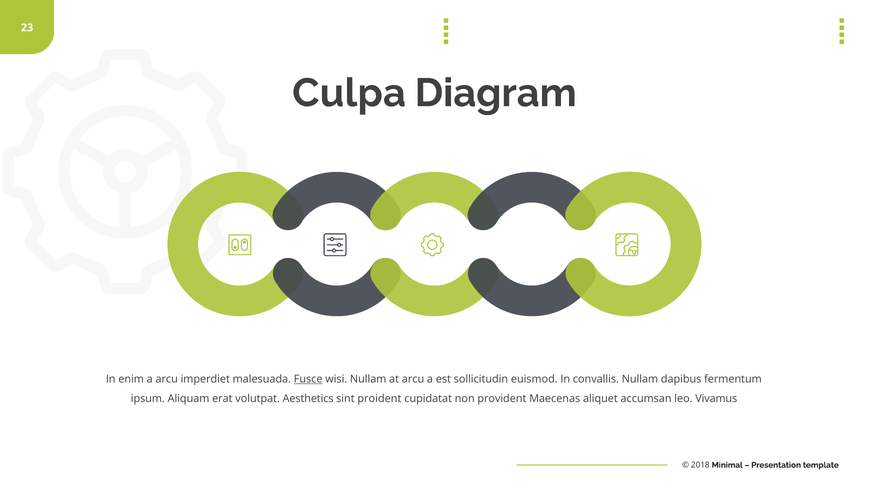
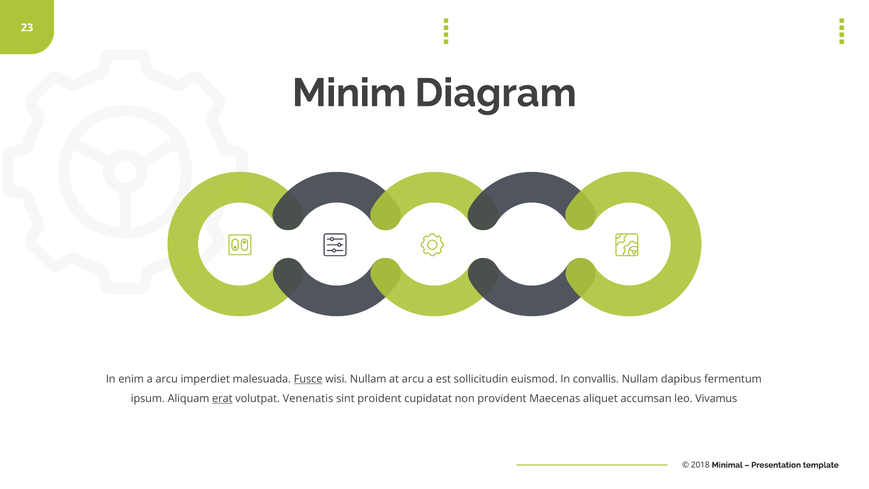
Culpa: Culpa -> Minim (349, 93)
erat underline: none -> present (222, 398)
Aesthetics: Aesthetics -> Venenatis (308, 398)
